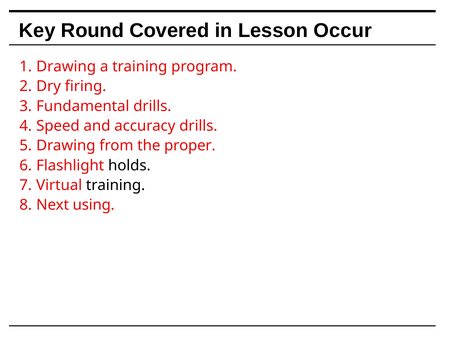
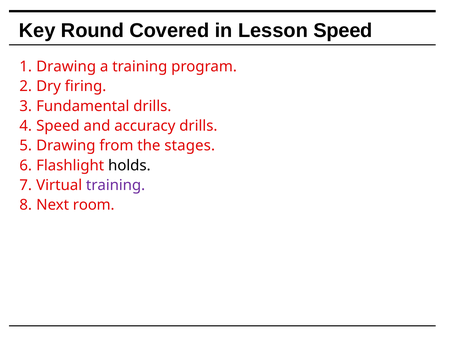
Lesson Occur: Occur -> Speed (343, 31)
proper: proper -> stages (190, 146)
training colour: black -> purple (116, 185)
using: using -> room (94, 205)
